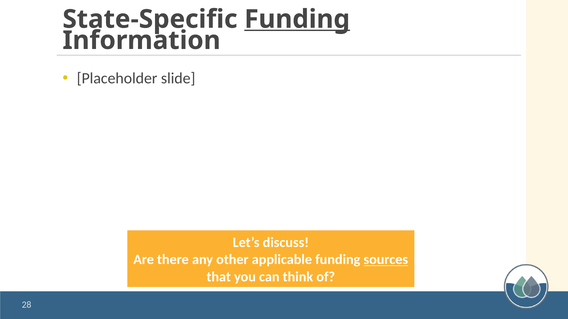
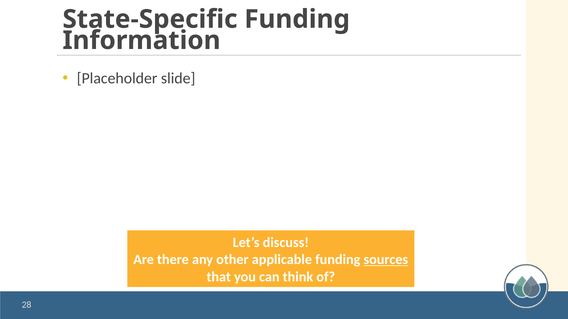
Funding underline: present -> none (297, 19)
